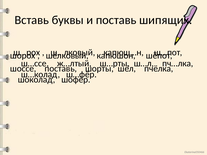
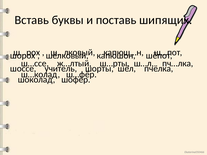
шоссе поставь: поставь -> учитель (61, 69)
